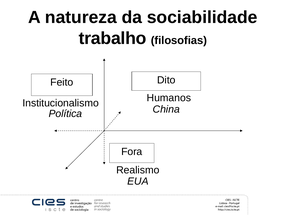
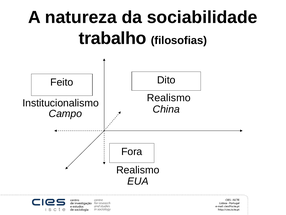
Humanos: Humanos -> Realismo (169, 98)
Política: Política -> Campo (65, 113)
